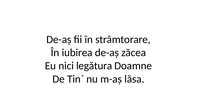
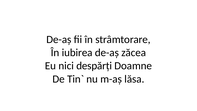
legătura: legătura -> despărți (94, 66)
